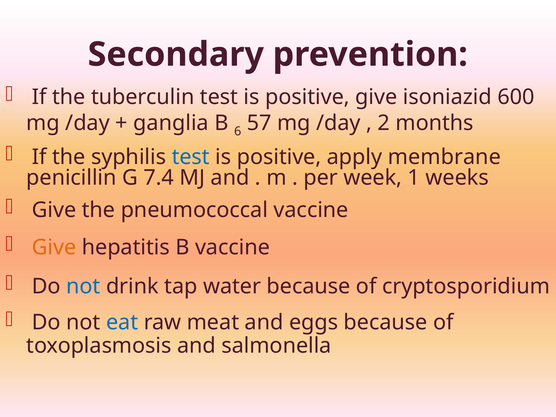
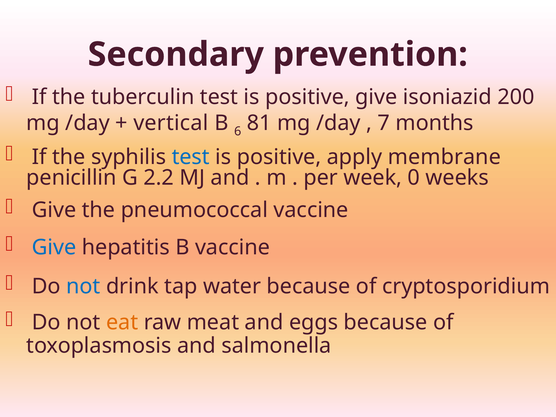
600: 600 -> 200 (516, 97)
ganglia: ganglia -> vertical (171, 123)
57: 57 -> 81 (259, 123)
2: 2 -> 7 (384, 123)
7.4: 7.4 -> 2.2 (159, 178)
1: 1 -> 0 (414, 178)
Give colour: orange -> blue (54, 247)
eat colour: blue -> orange (122, 322)
